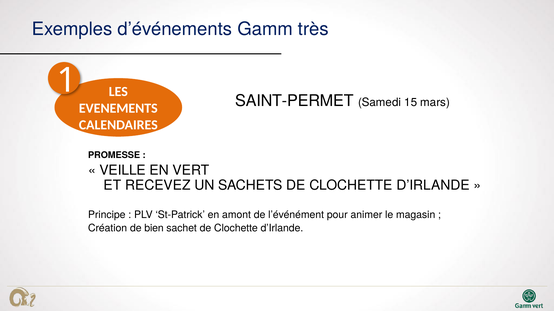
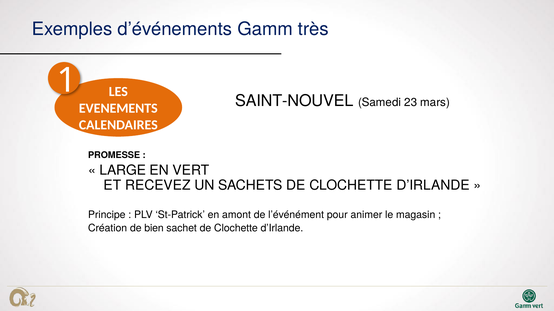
SAINT-PERMET: SAINT-PERMET -> SAINT-NOUVEL (294, 101)
15: 15 -> 23 (411, 103)
VEILLE: VEILLE -> LARGE (123, 171)
